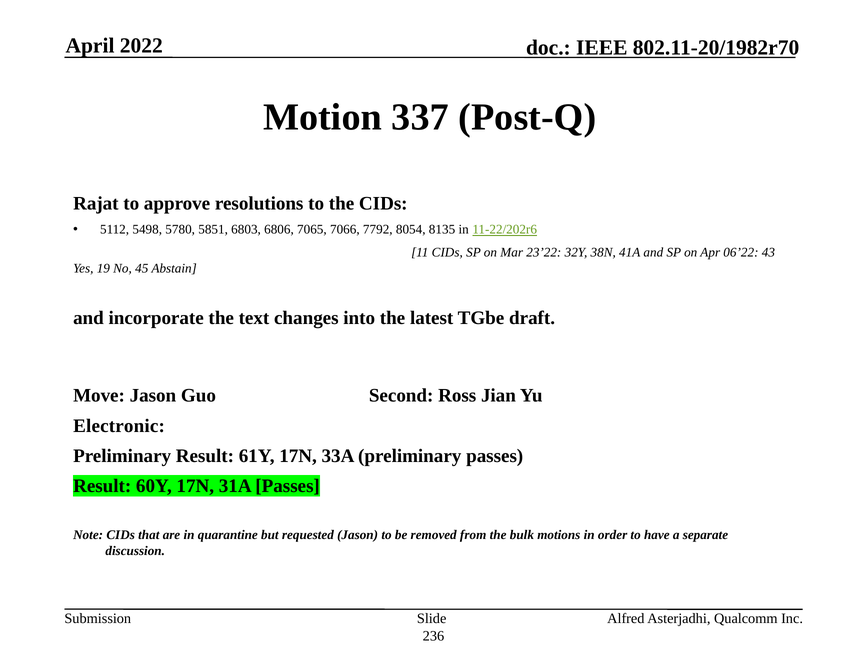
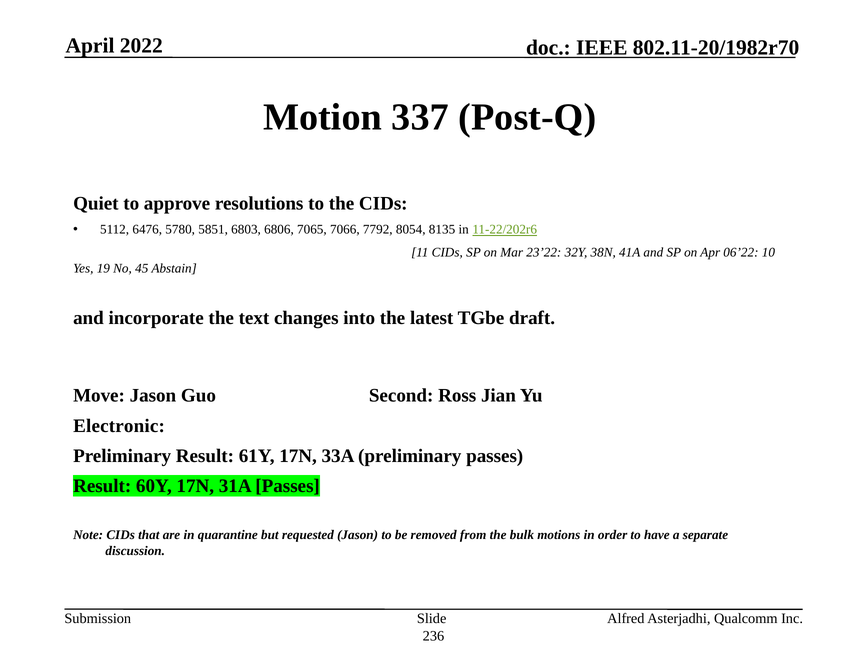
Rajat: Rajat -> Quiet (96, 203)
5498: 5498 -> 6476 (147, 230)
43: 43 -> 10 (768, 253)
